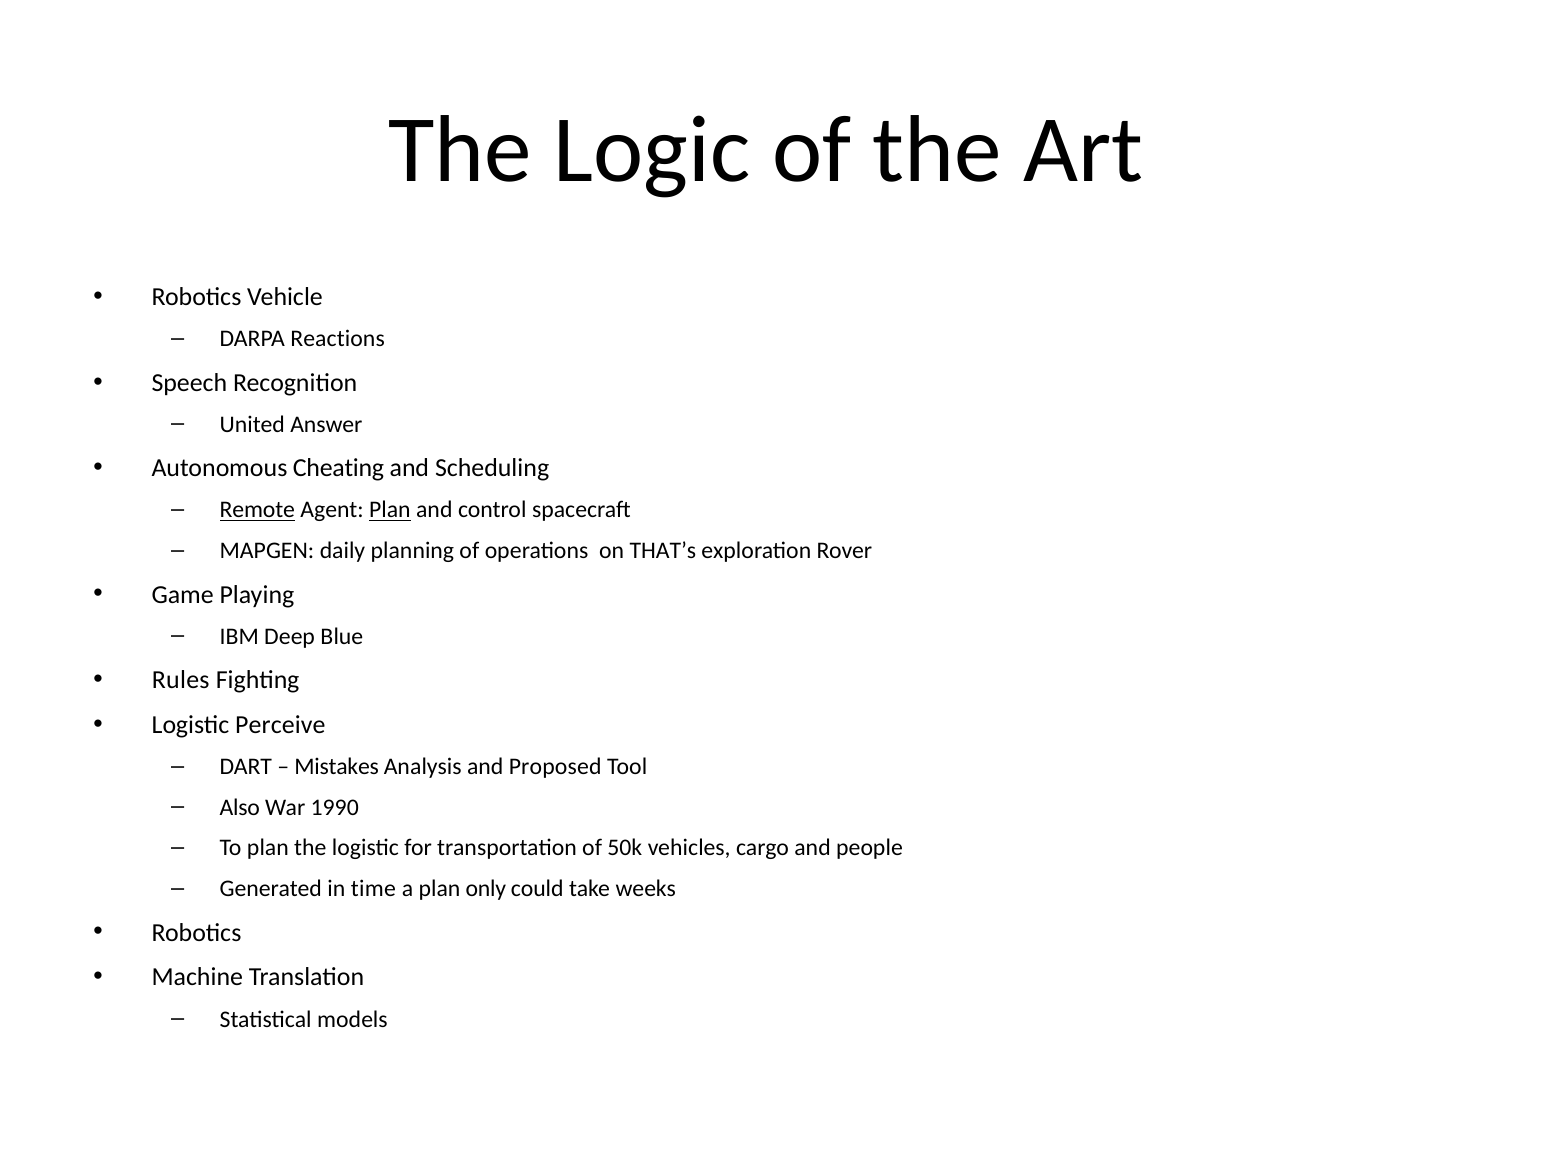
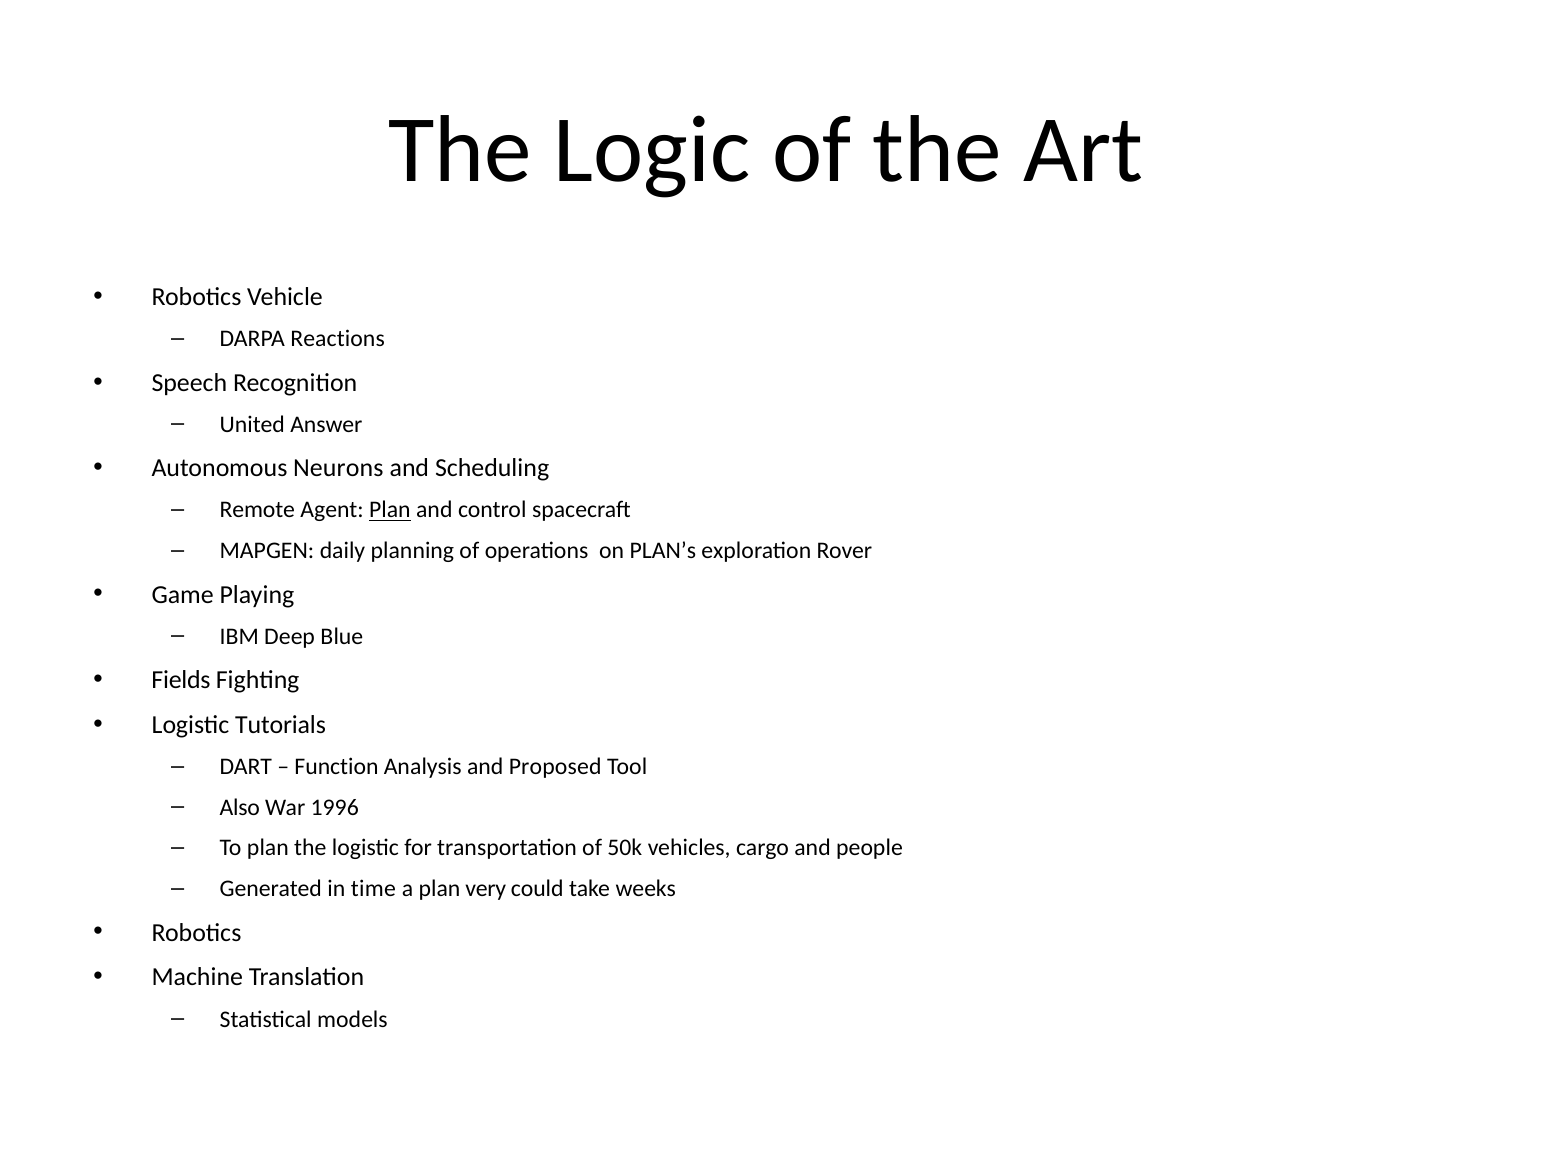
Cheating: Cheating -> Neurons (338, 468)
Remote underline: present -> none (257, 510)
THAT’s: THAT’s -> PLAN’s (663, 551)
Rules: Rules -> Fields (181, 680)
Perceive: Perceive -> Tutorials (281, 725)
Mistakes: Mistakes -> Function (336, 767)
1990: 1990 -> 1996 (335, 808)
only: only -> very (486, 889)
